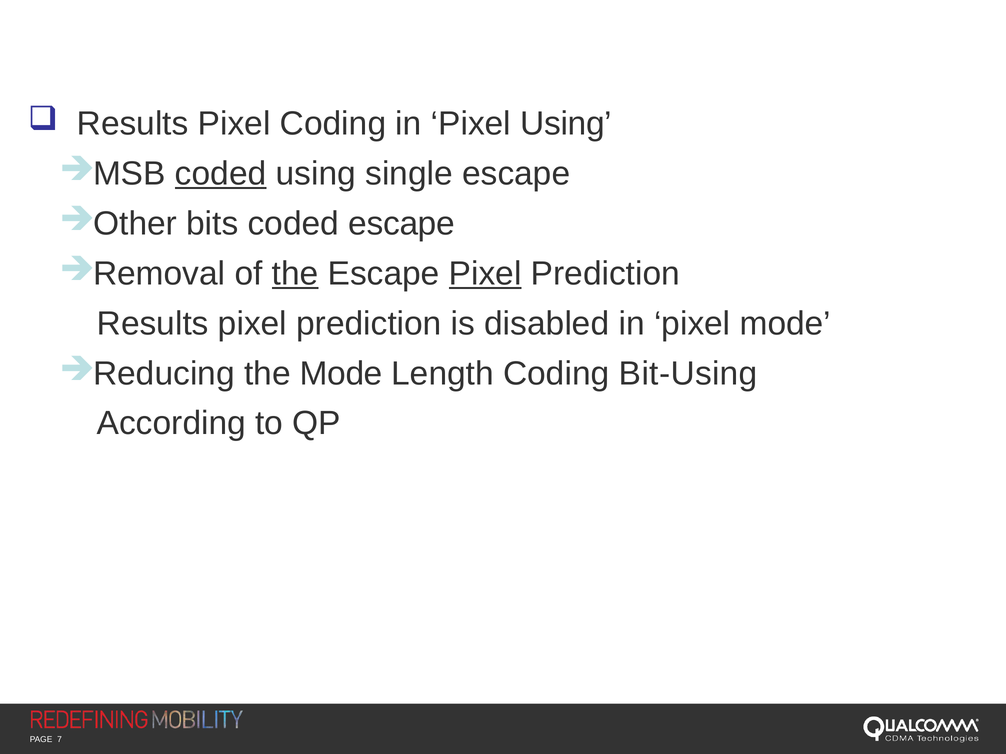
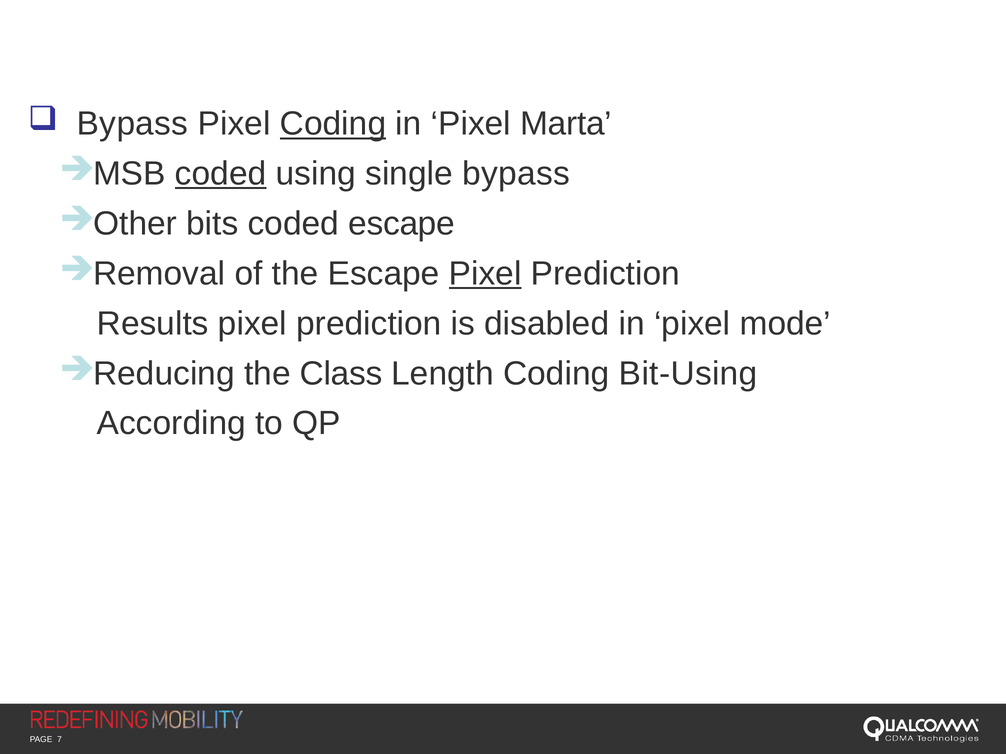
Results: Results -> Bypass (133, 124)
Coding underline: none -> present (333, 124)
Pixel Using: Using -> Marta (566, 124)
single escape: escape -> bypass (516, 174)
the underline: present -> none (295, 274)
the Mode: Mode -> Class (341, 374)
